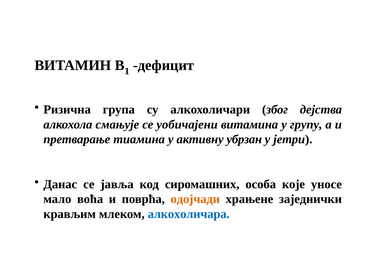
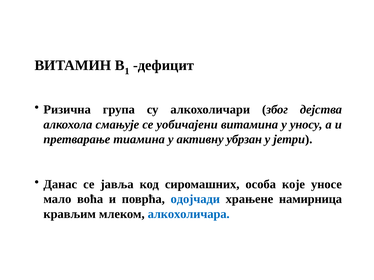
групу: групу -> уносу (306, 125)
одојчади colour: orange -> blue (195, 199)
заједнички: заједнички -> намирница (310, 199)
